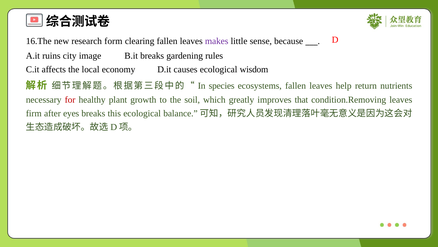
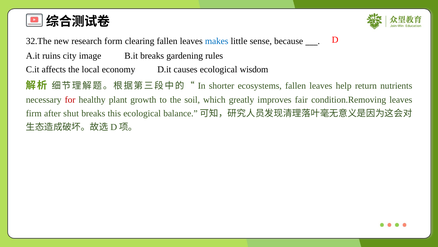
16.The: 16.The -> 32.The (39, 41)
makes colour: purple -> blue (217, 41)
species: species -> shorter (222, 86)
that: that -> fair (301, 100)
eyes: eyes -> shut (71, 113)
